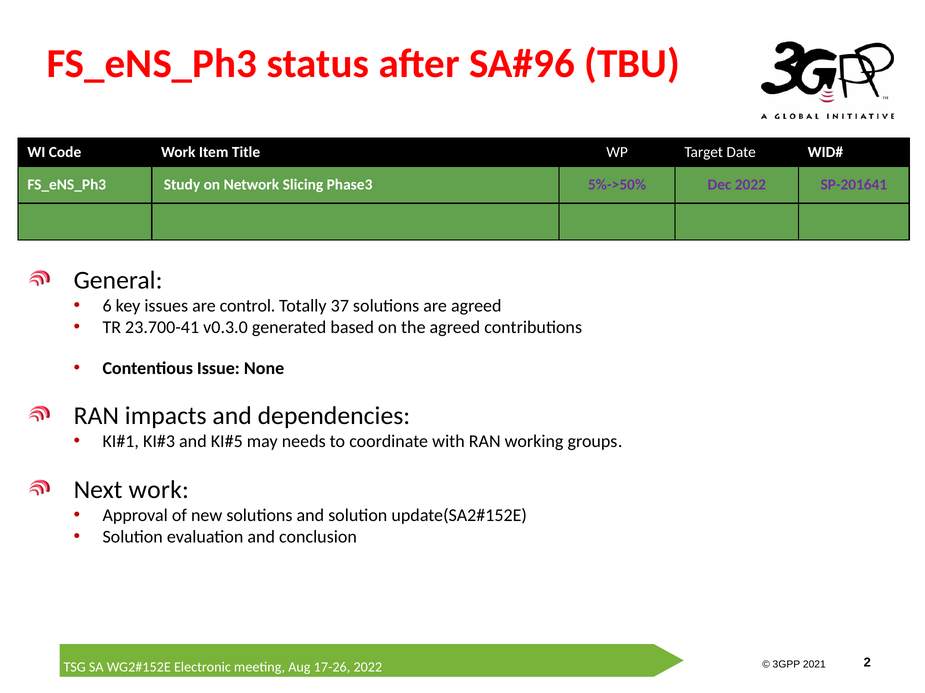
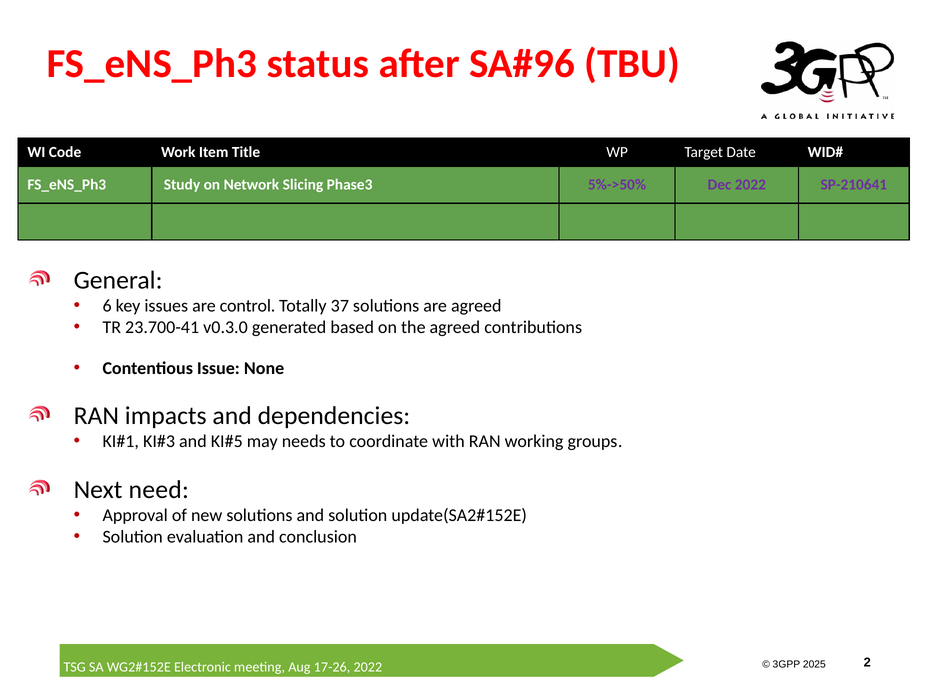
SP-201641: SP-201641 -> SP-210641 (854, 185)
Next work: work -> need (159, 490)
2021: 2021 -> 2025 (814, 665)
